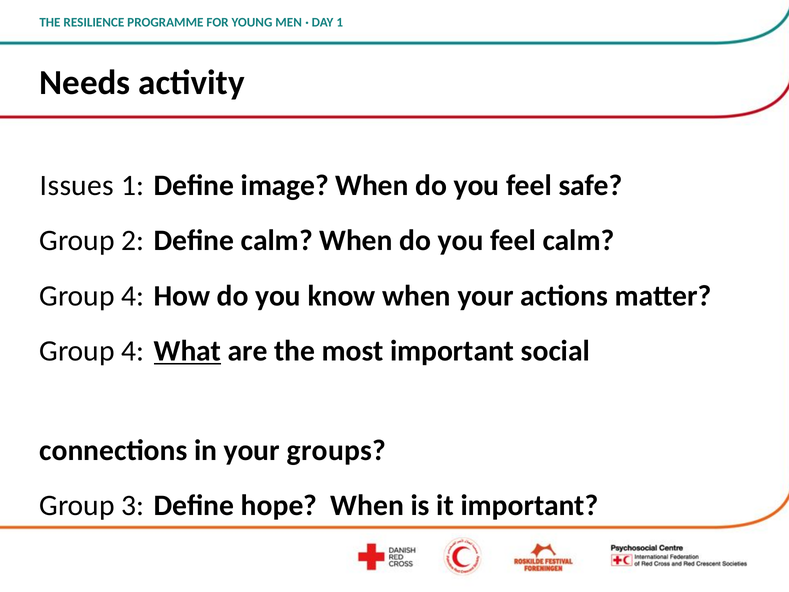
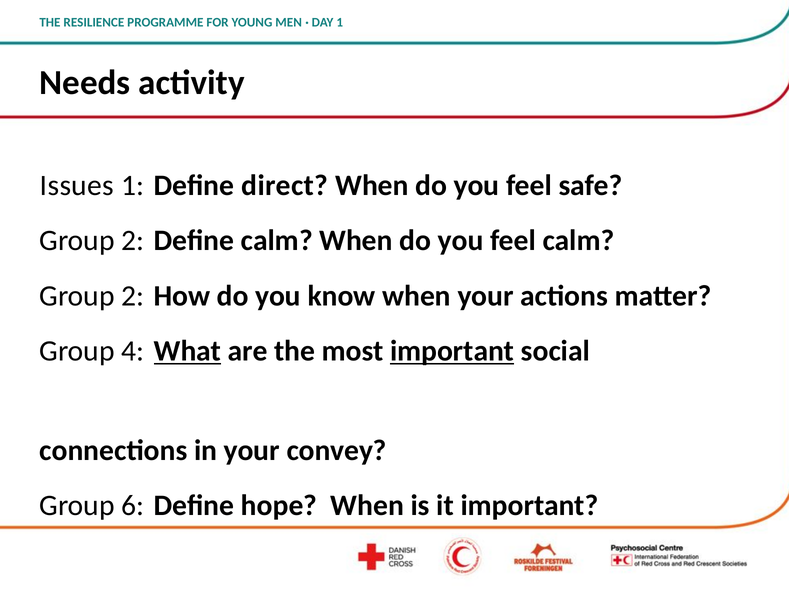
image: image -> direct (285, 185)
4: 4 -> 2 (133, 296)
important underline: none -> present (452, 351)
groups: groups -> convey (337, 450)
3: 3 -> 6 (133, 506)
